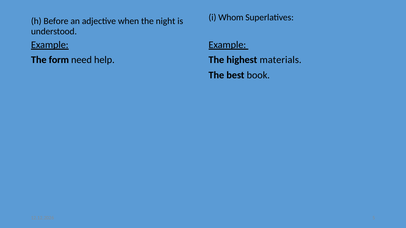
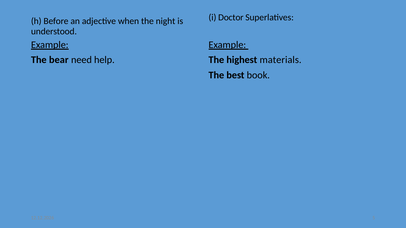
Whom: Whom -> Doctor (231, 17)
form: form -> bear (59, 60)
